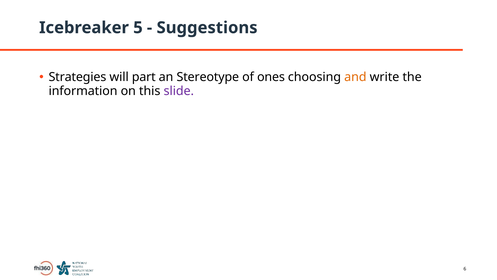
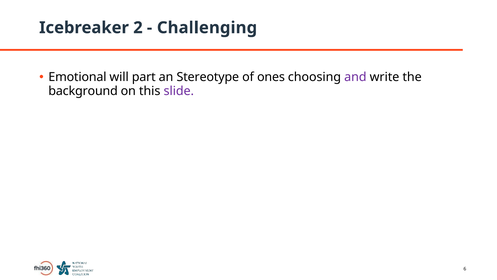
5: 5 -> 2 (138, 28)
Suggestions: Suggestions -> Challenging (207, 28)
Strategies: Strategies -> Emotional (77, 77)
and colour: orange -> purple (355, 77)
information: information -> background (83, 91)
